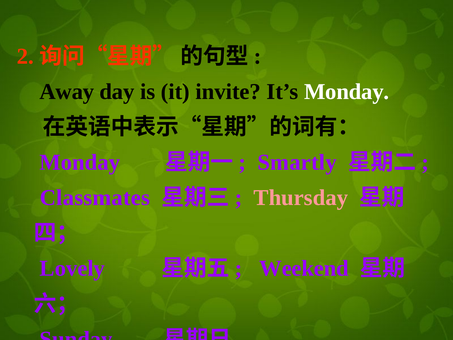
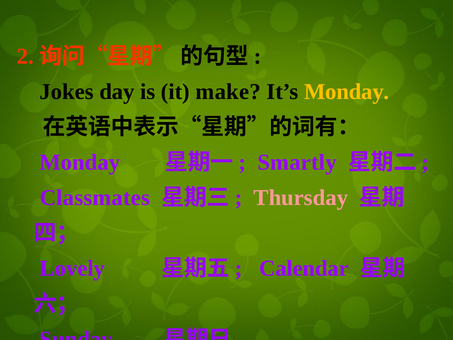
Away: Away -> Jokes (67, 92)
invite: invite -> make (228, 92)
Monday colour: white -> yellow (347, 92)
Weekend: Weekend -> Calendar (304, 268)
